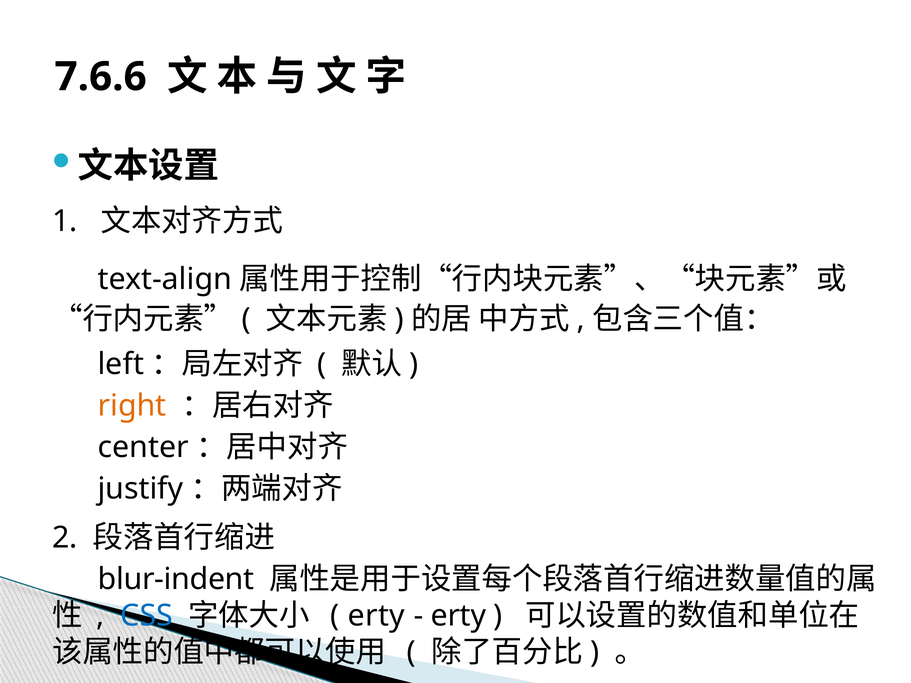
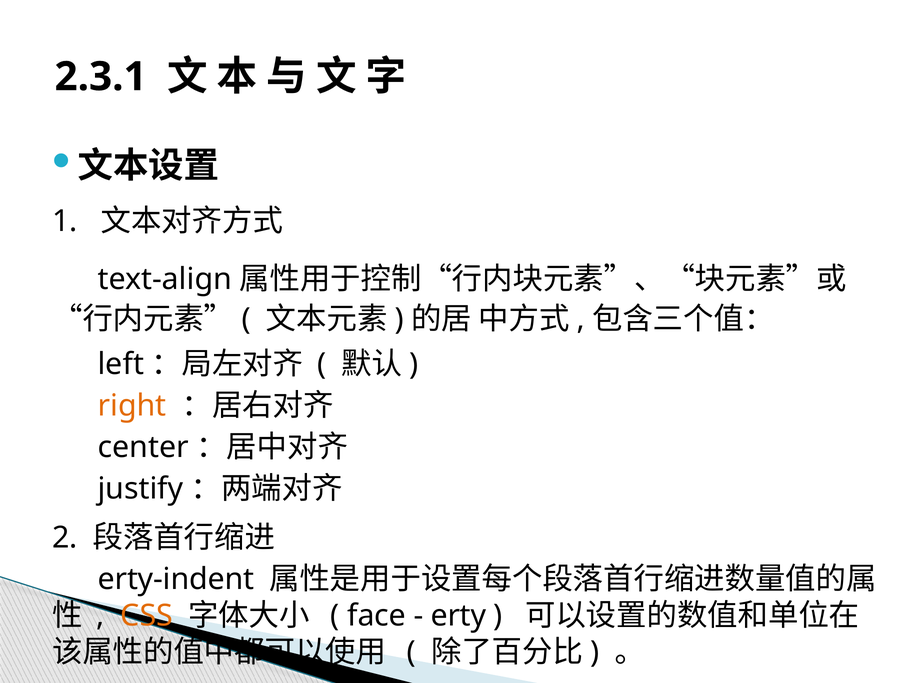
7.6.6: 7.6.6 -> 2.3.1 (101, 77)
blur-indent: blur-indent -> erty-indent (176, 580)
CSS colour: blue -> orange (147, 616)
erty: erty -> face (377, 616)
